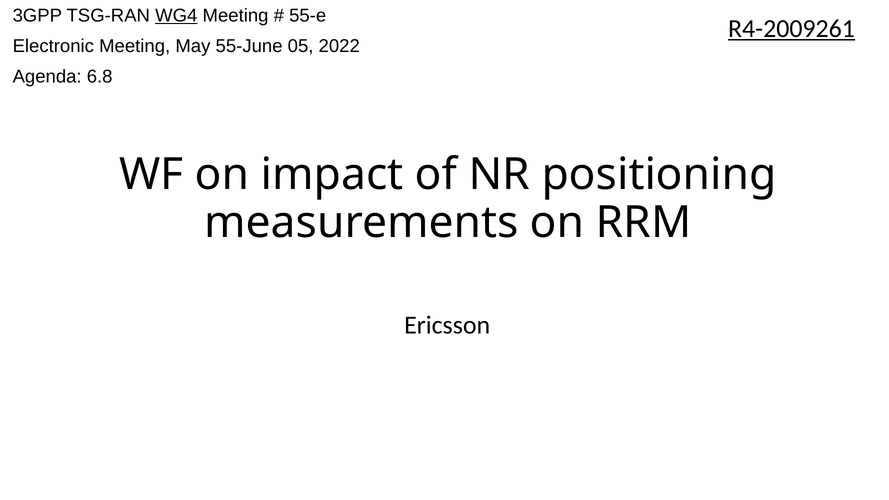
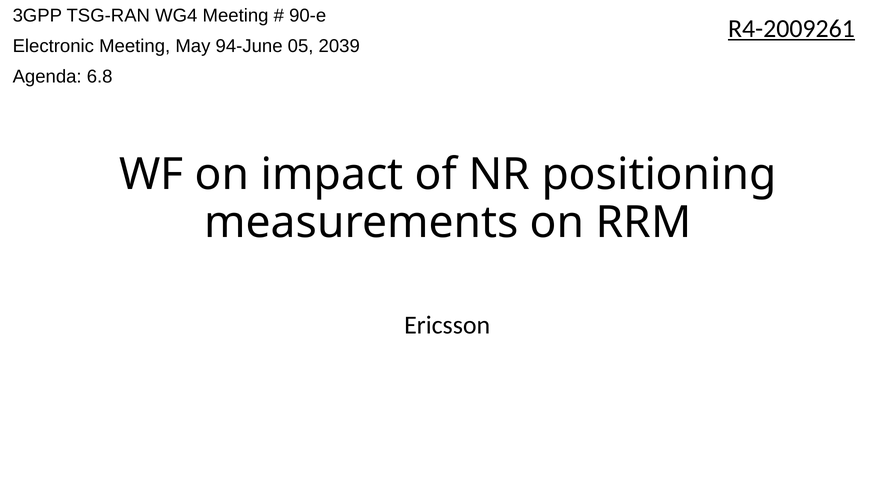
WG4 underline: present -> none (176, 16)
55-e: 55-e -> 90-e (308, 16)
55-June: 55-June -> 94-June (249, 46)
2022: 2022 -> 2039 (339, 46)
